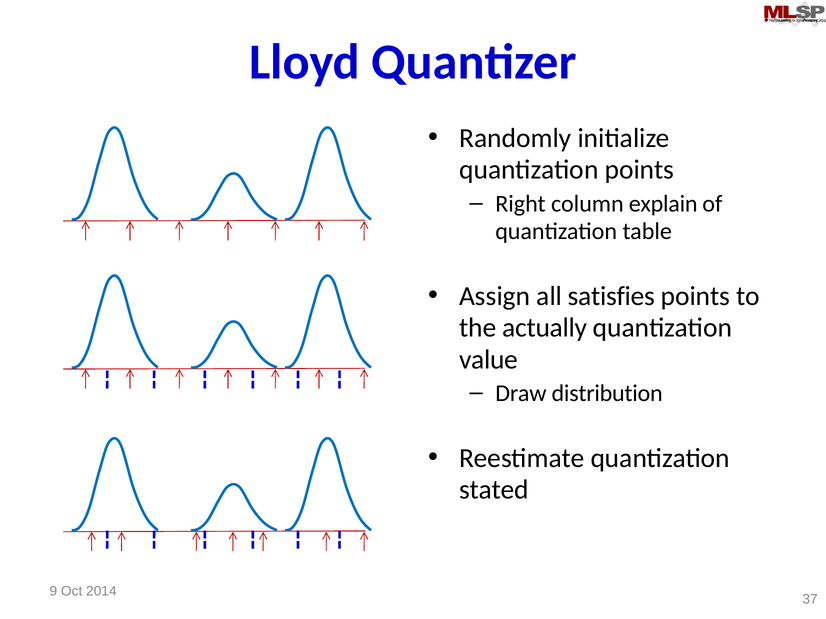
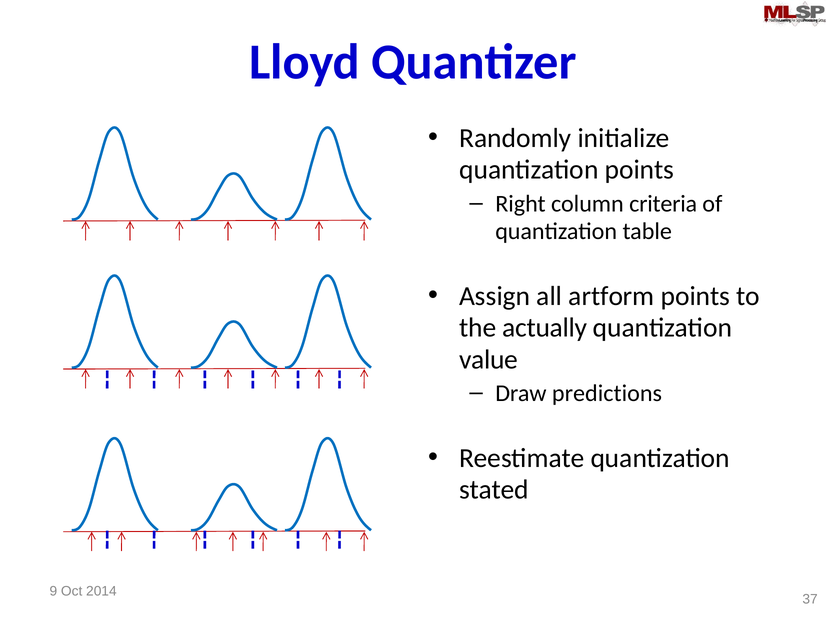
explain: explain -> criteria (663, 204)
satisfies: satisfies -> artform (611, 296)
distribution: distribution -> predictions (607, 394)
